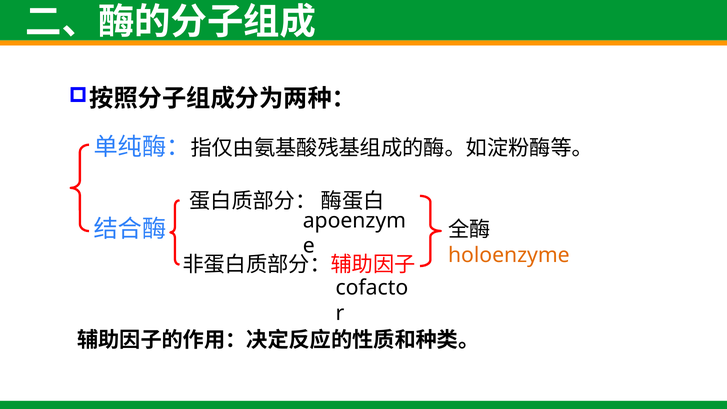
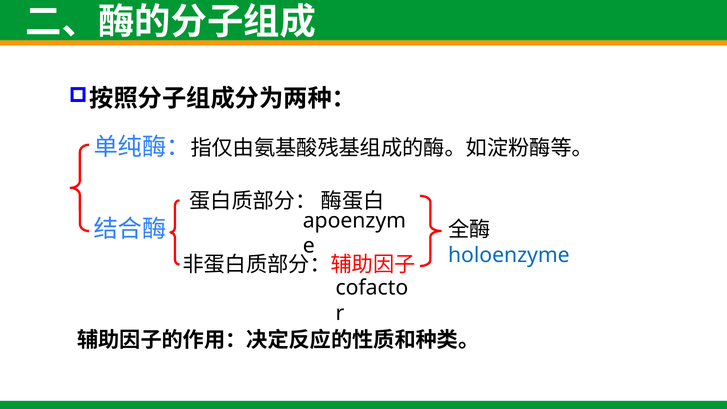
holoenzyme colour: orange -> blue (509, 255)
